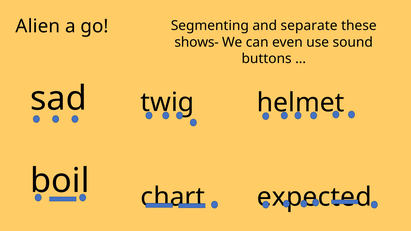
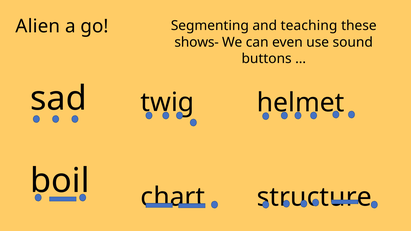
separate: separate -> teaching (309, 26)
expected: expected -> structure (314, 197)
